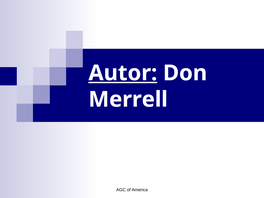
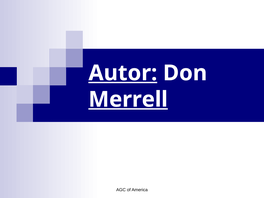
Merrell underline: none -> present (128, 99)
